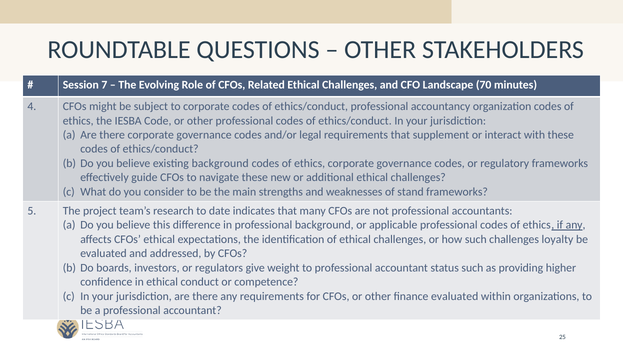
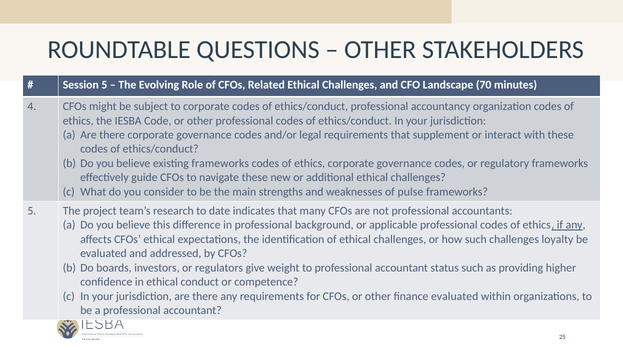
Session 7: 7 -> 5 (104, 85)
existing background: background -> frameworks (220, 164)
stand: stand -> pulse (410, 192)
